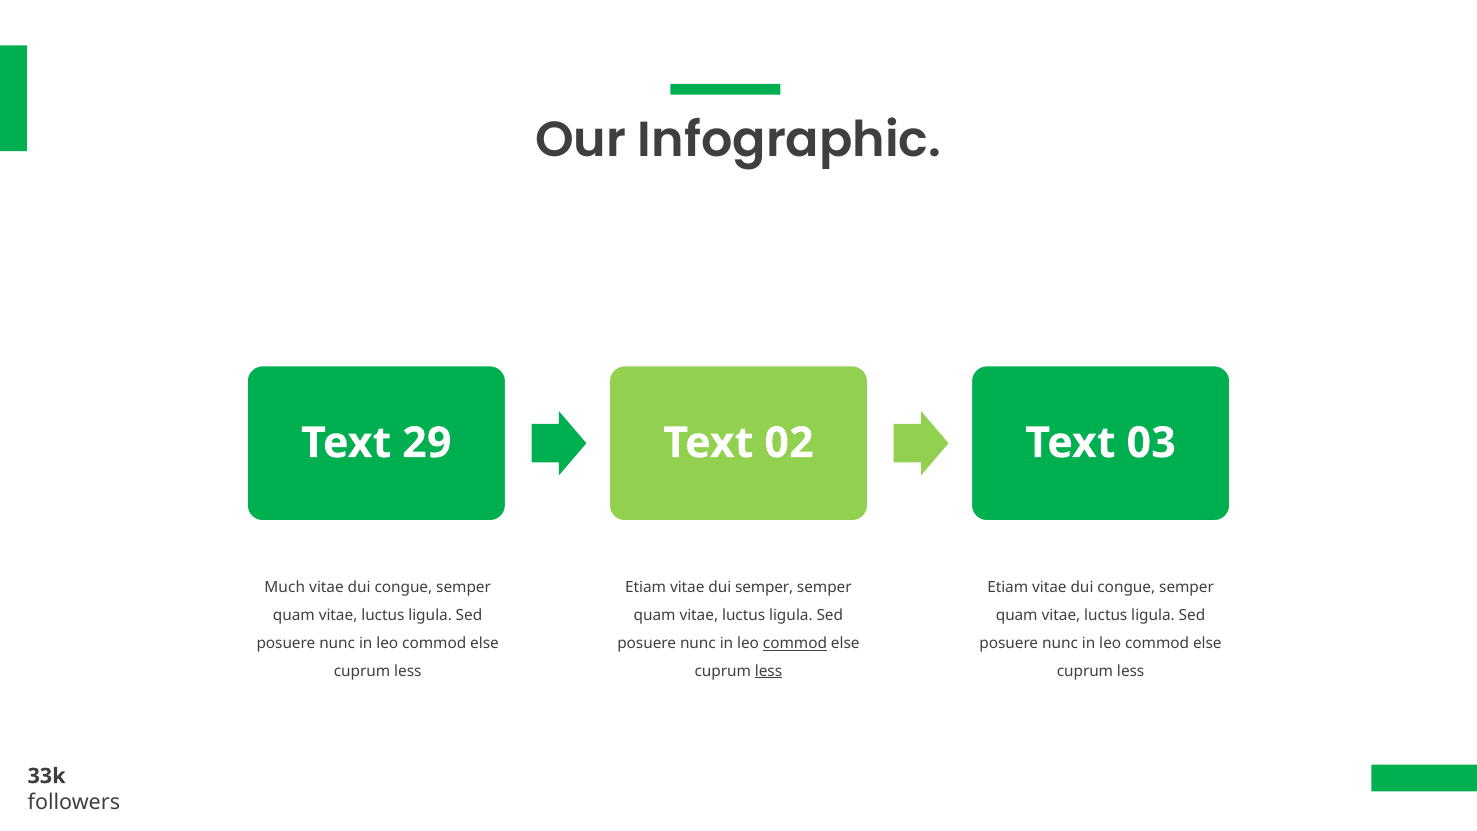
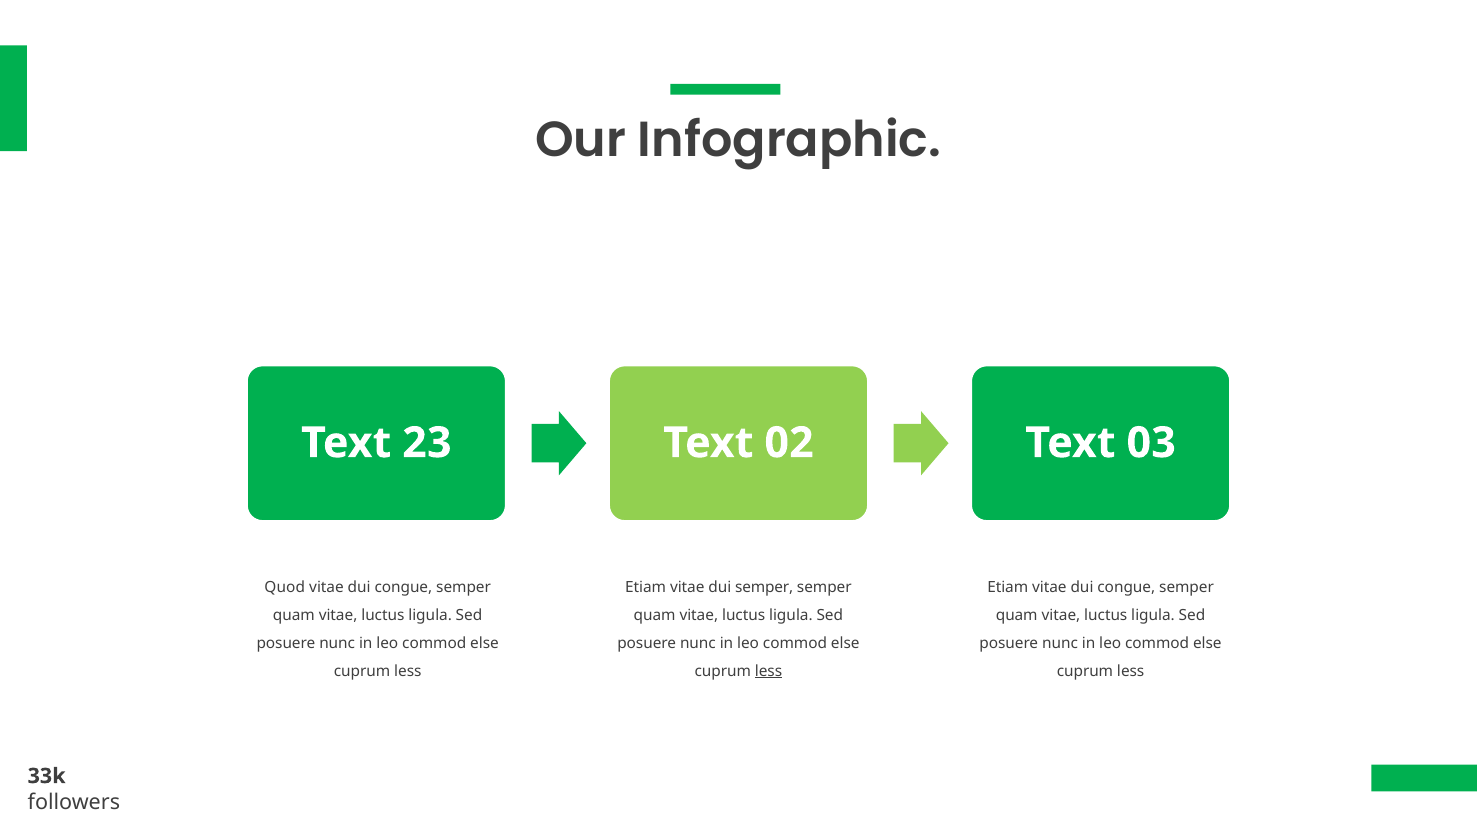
29: 29 -> 23 (427, 443)
Much: Much -> Quod (285, 588)
commod underline: present -> none (795, 643)
